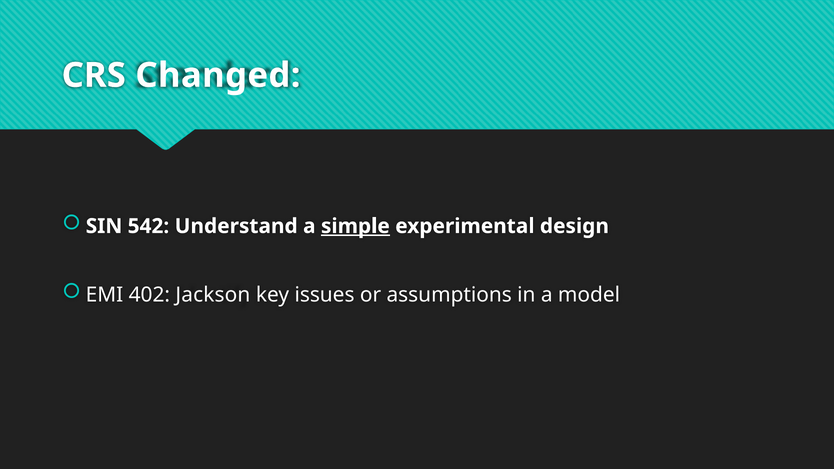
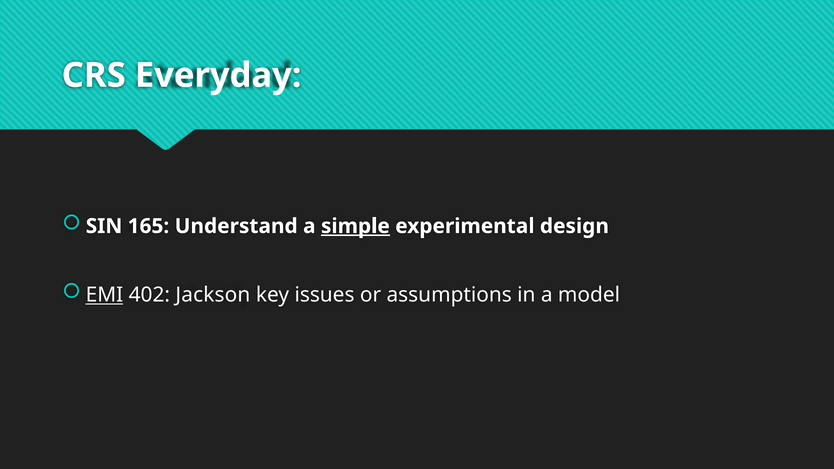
Changed: Changed -> Everyday (218, 75)
542: 542 -> 165 (148, 226)
EMI underline: none -> present (104, 295)
